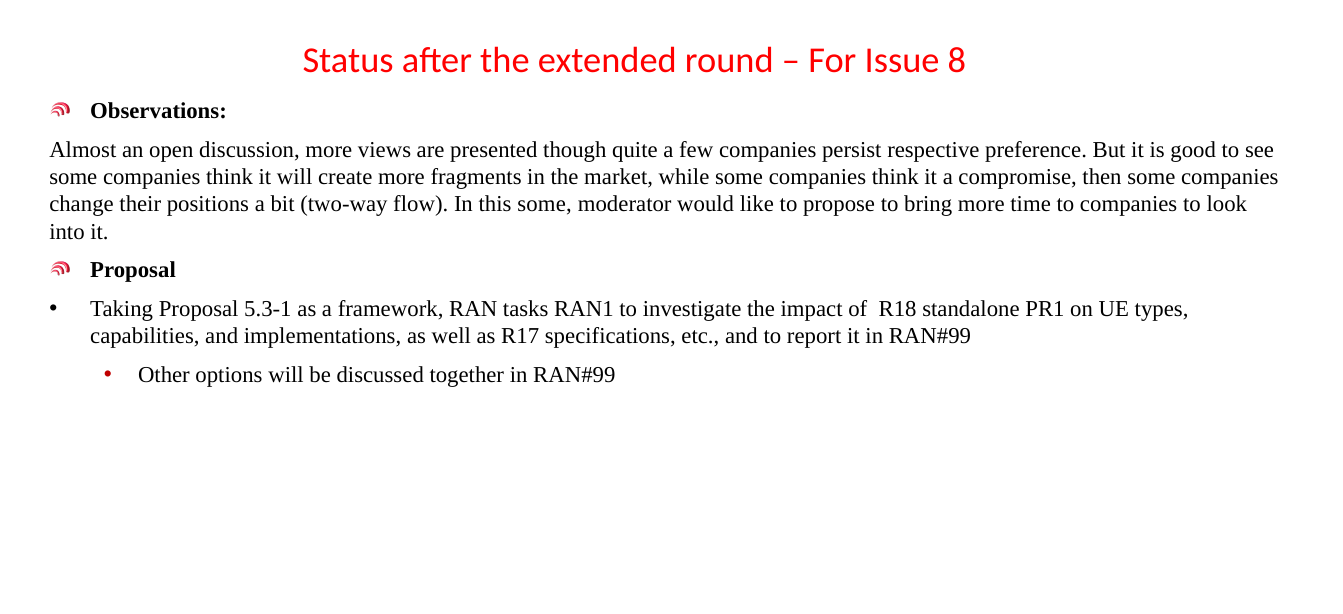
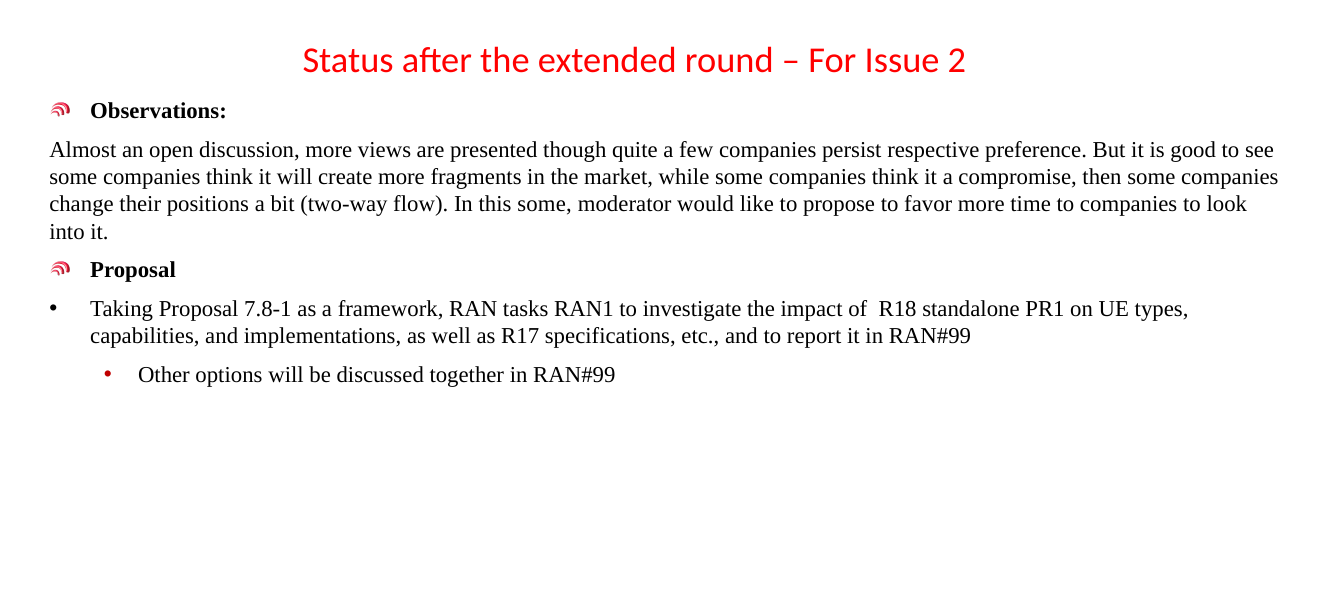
8: 8 -> 2 (957, 60)
bring: bring -> favor (928, 204)
5.3-1: 5.3-1 -> 7.8-1 (268, 309)
